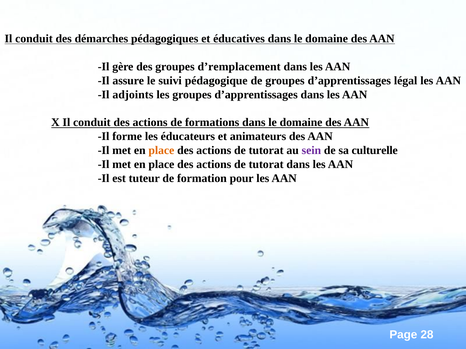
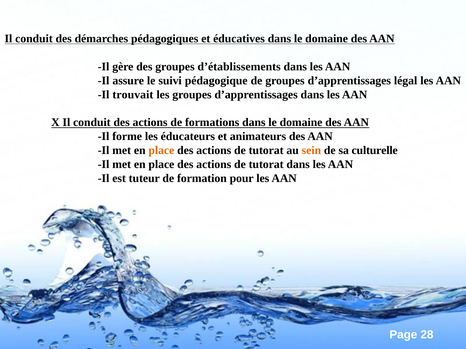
d’remplacement: d’remplacement -> d’établissements (239, 67)
adjoints: adjoints -> trouvait (133, 95)
sein colour: purple -> orange (311, 151)
